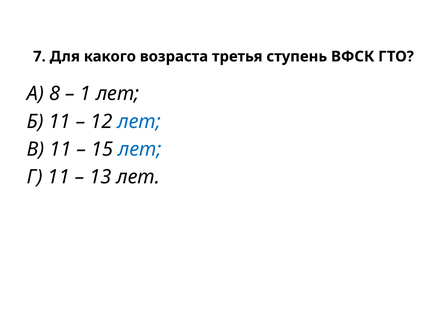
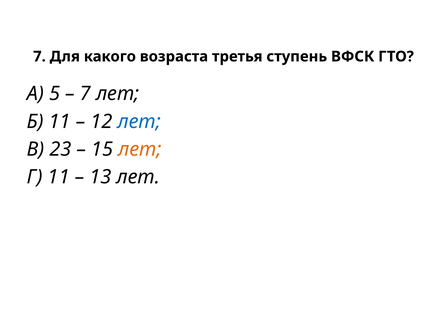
8: 8 -> 5 (55, 94)
1: 1 -> 7 (85, 94)
В 11: 11 -> 23 (60, 149)
лет colour: blue -> orange (140, 149)
